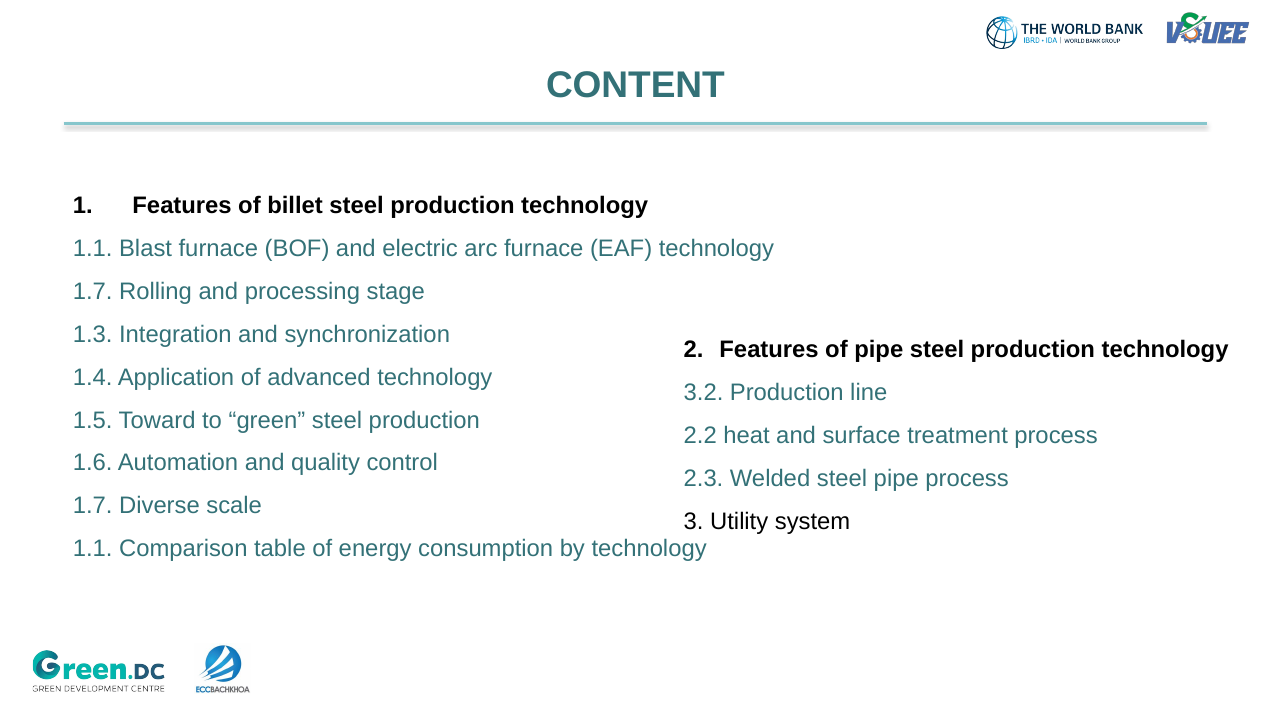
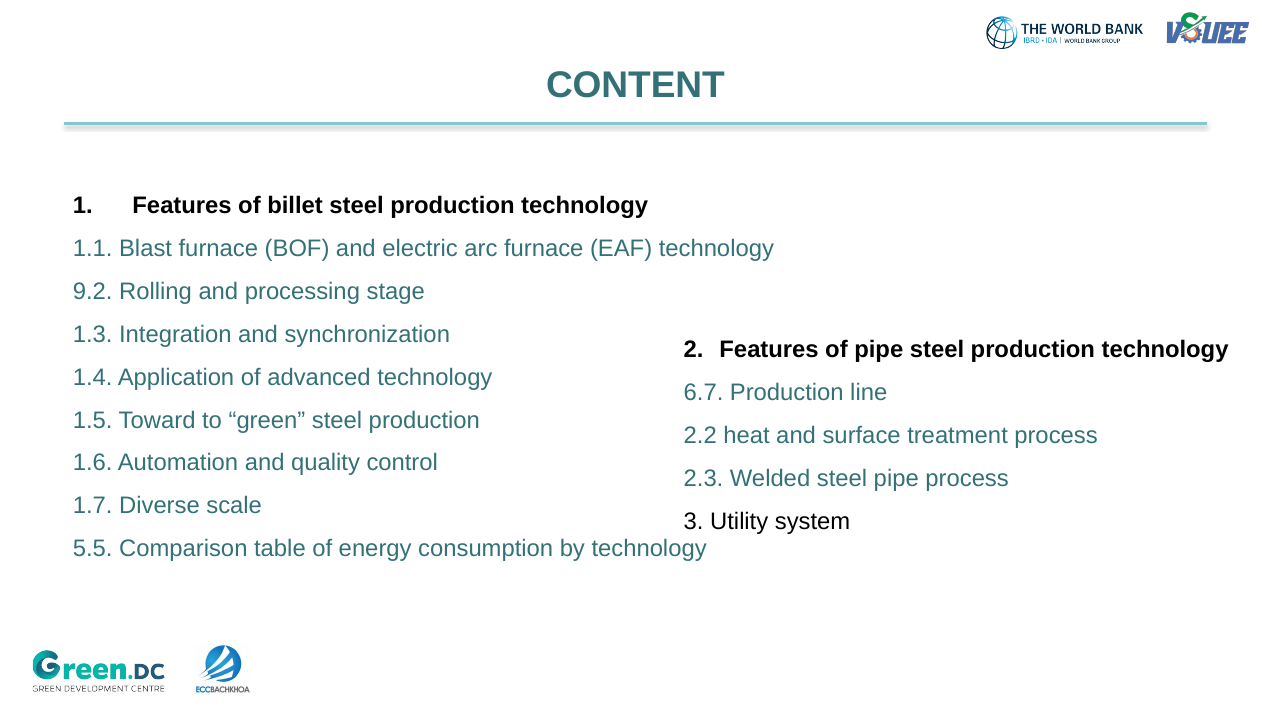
1.7: 1.7 -> 9.2 (93, 291)
3.2: 3.2 -> 6.7 (704, 393)
1.1: 1.1 -> 5.5 (93, 549)
